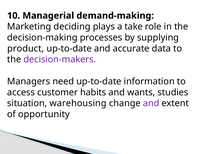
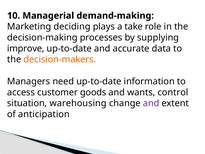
product: product -> improve (26, 48)
decision-makers colour: purple -> orange (60, 59)
habits: habits -> goods (93, 92)
studies: studies -> control (173, 92)
opportunity: opportunity -> anticipation (44, 114)
